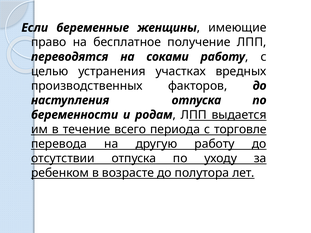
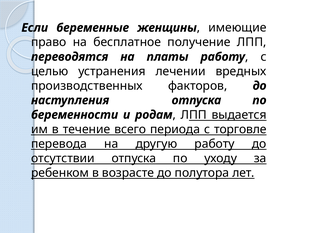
соками: соками -> платы (168, 57)
участках: участках -> лечении (181, 71)
